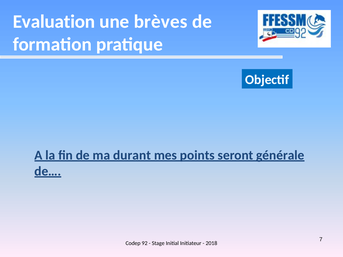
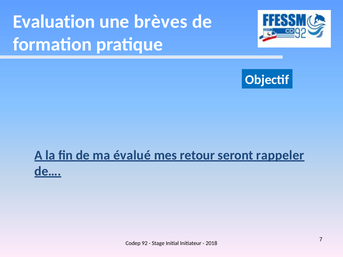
durant: durant -> évalué (132, 155)
points: points -> retour (197, 155)
générale: générale -> rappeler (280, 155)
